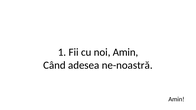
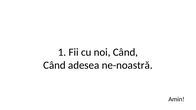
noi Amin: Amin -> Când (125, 52)
